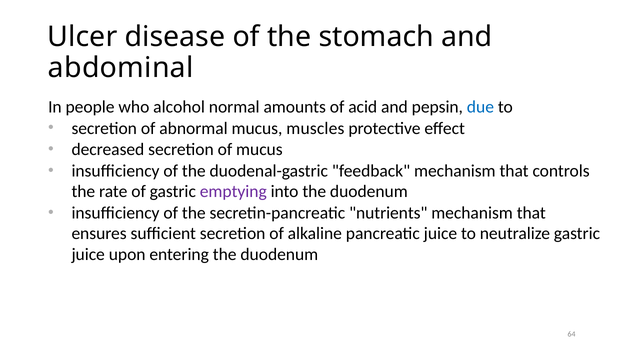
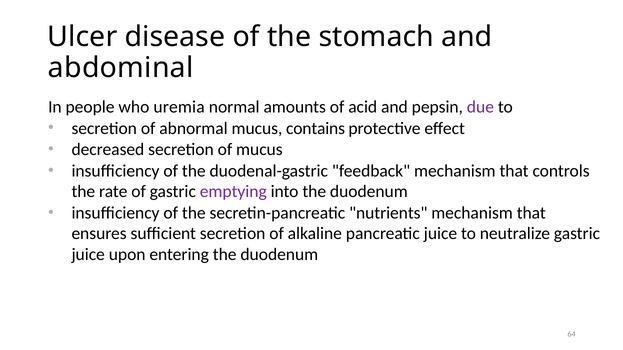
alcohol: alcohol -> uremia (179, 107)
due colour: blue -> purple (480, 107)
muscles: muscles -> contains (316, 128)
